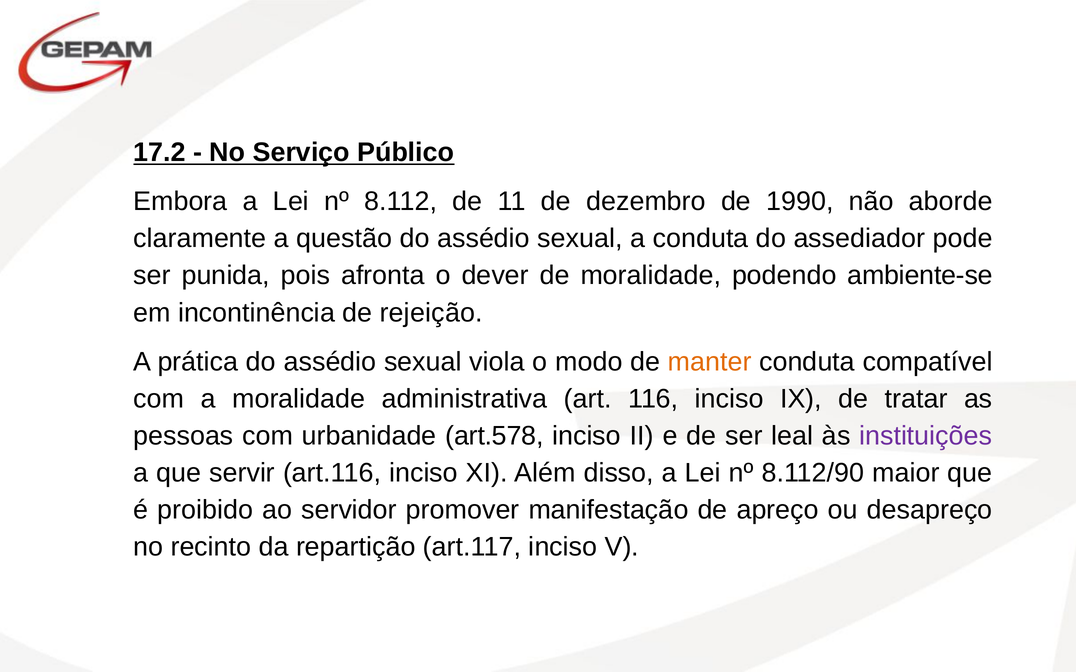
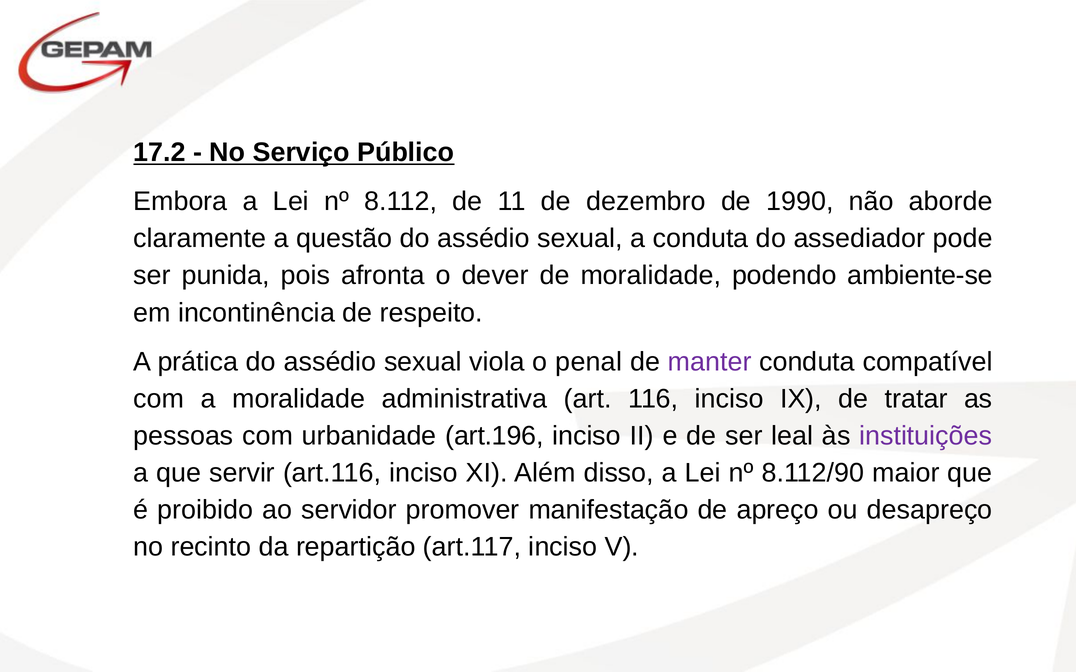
rejeição: rejeição -> respeito (431, 313)
modo: modo -> penal (589, 362)
manter colour: orange -> purple (710, 362)
art.578: art.578 -> art.196 (494, 436)
